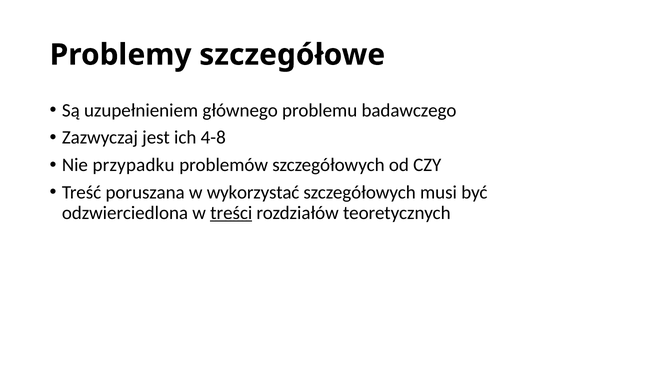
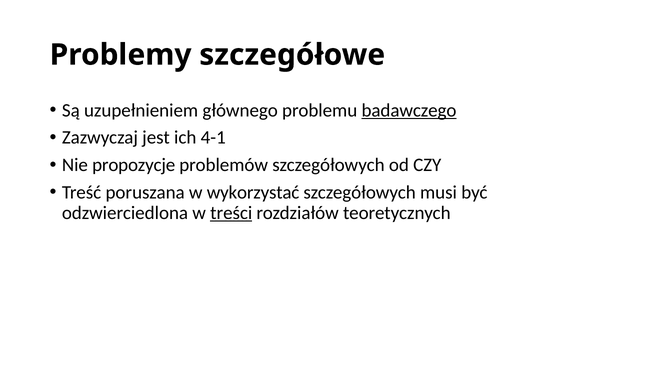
badawczego underline: none -> present (409, 110)
4-8: 4-8 -> 4-1 (213, 138)
przypadku: przypadku -> propozycje (134, 165)
